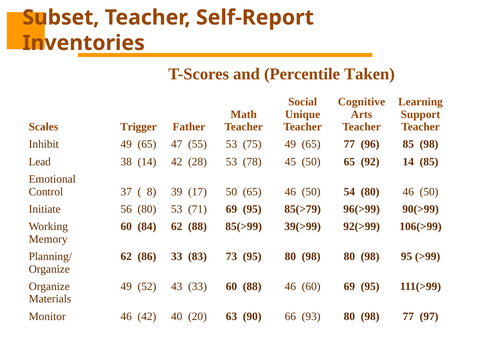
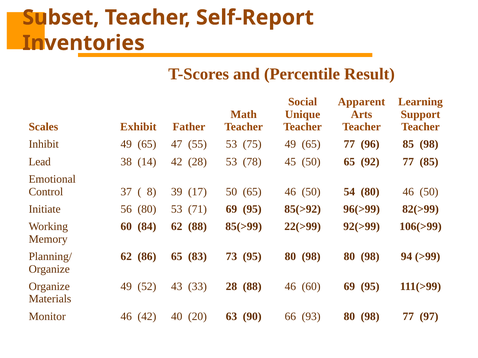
Taken: Taken -> Result (369, 74)
Cognitive: Cognitive -> Apparent (362, 102)
Trigger: Trigger -> Exhibit (138, 127)
92 14: 14 -> 77 (408, 162)
85(>79: 85(>79 -> 85(>92 (303, 209)
90(>99: 90(>99 -> 82(>99 (421, 209)
39(>99: 39(>99 -> 22(>99 (303, 227)
86 33: 33 -> 65 (177, 257)
98 95: 95 -> 94 (407, 257)
33 60: 60 -> 28 (231, 287)
